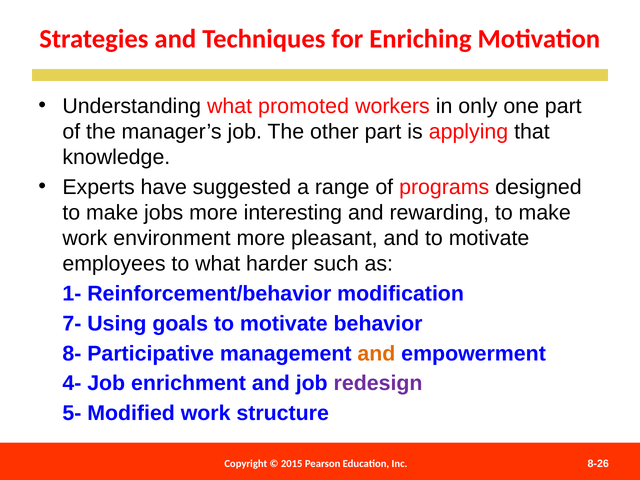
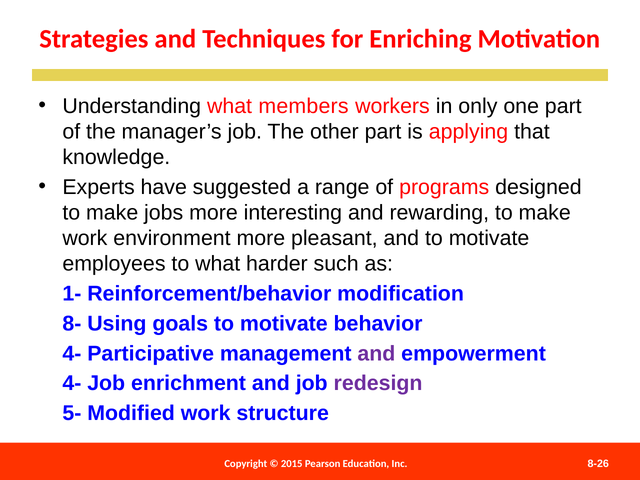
promoted: promoted -> members (303, 106)
7-: 7- -> 8- (72, 324)
8-: 8- -> 4- (72, 353)
and colour: orange -> purple (376, 353)
